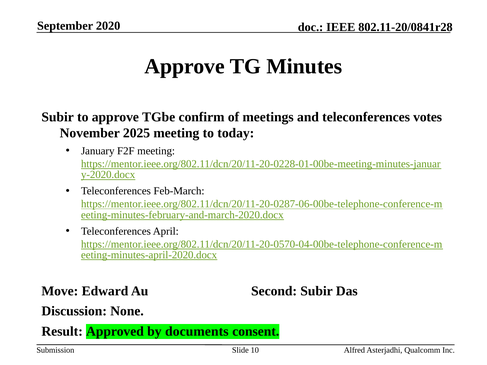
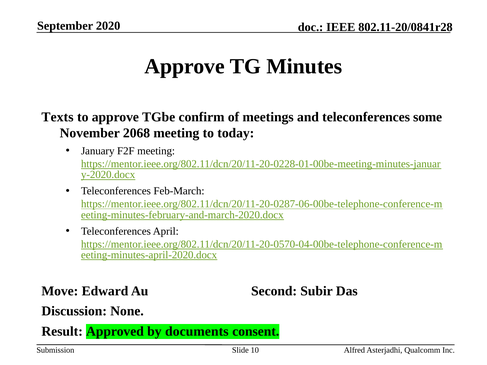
Subir: Subir -> Texts (58, 117)
votes: votes -> some (428, 117)
2025: 2025 -> 2068 (137, 133)
